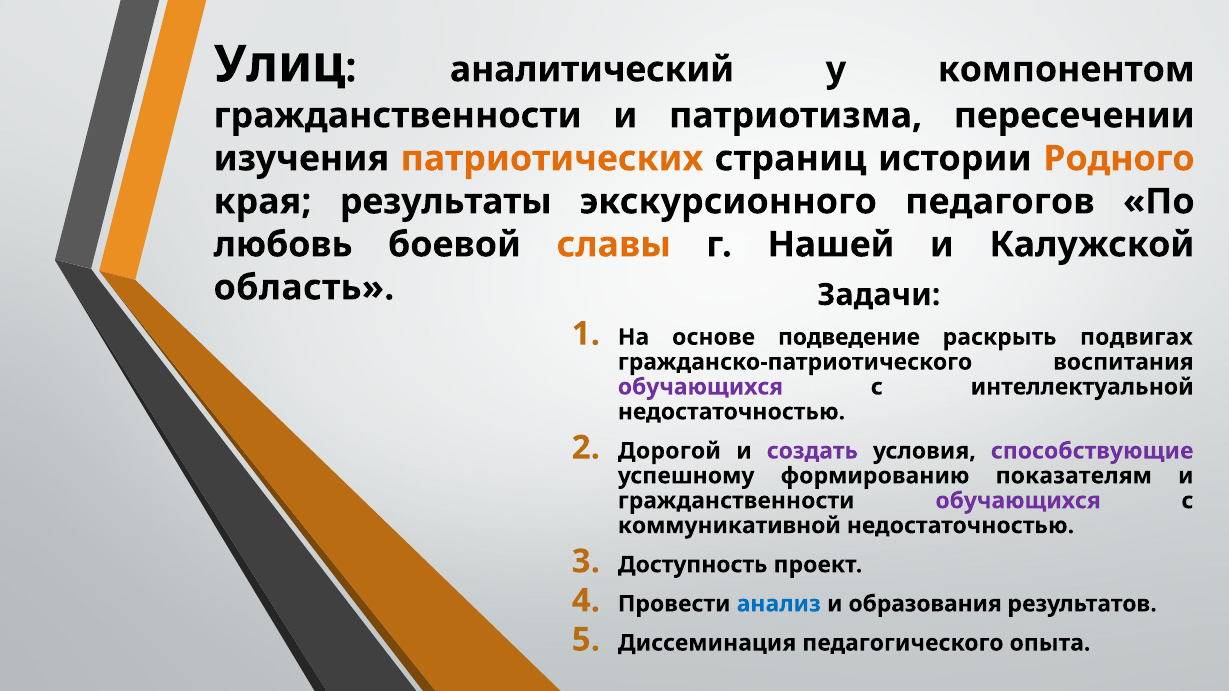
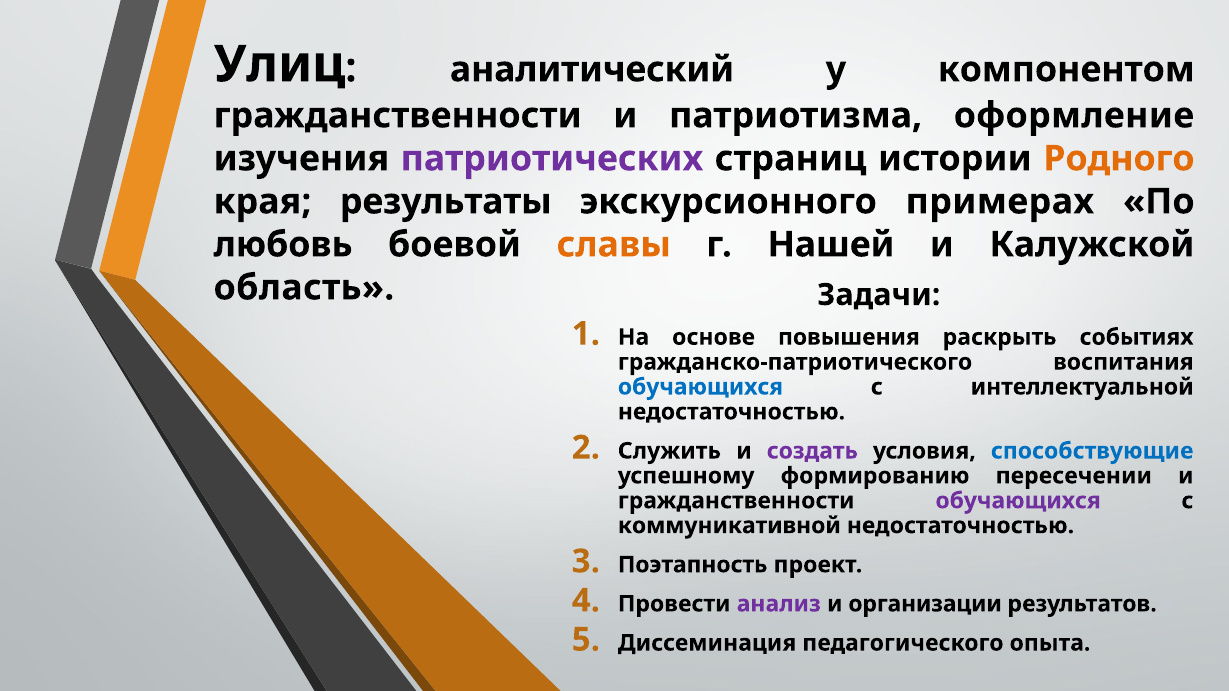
пересечении: пересечении -> оформление (1074, 116)
патриотических colour: orange -> purple (552, 159)
педагогов: педагогов -> примерах (1000, 202)
подведение: подведение -> повышения (849, 337)
подвигах: подвигах -> событиях (1137, 337)
обучающихся colour: purple -> blue (700, 387)
Дорогой: Дорогой -> Служить (669, 451)
способствующие colour: purple -> blue (1092, 451)
показателям: показателям -> пересечении (1074, 476)
Доступность: Доступность -> Поэтапность (693, 565)
анализ colour: blue -> purple (779, 604)
образования: образования -> организации (925, 604)
